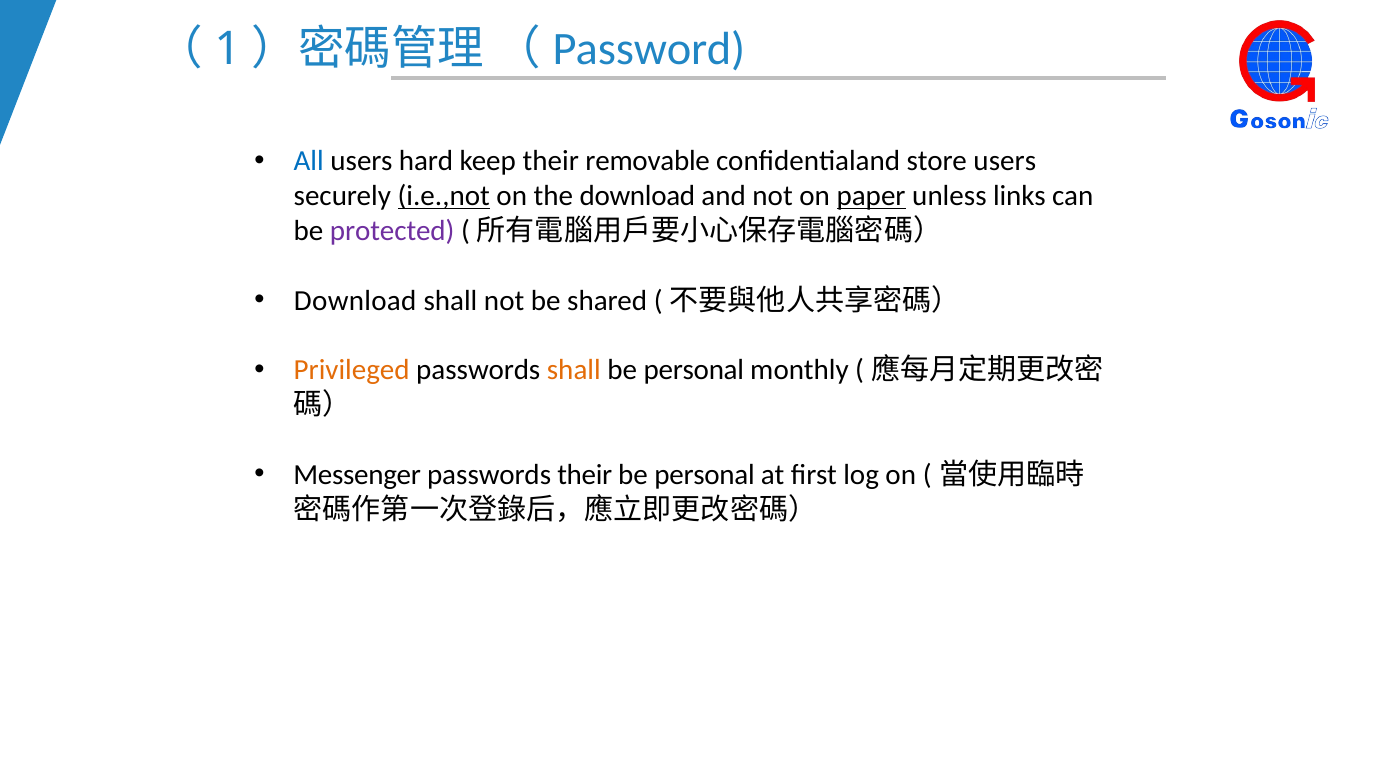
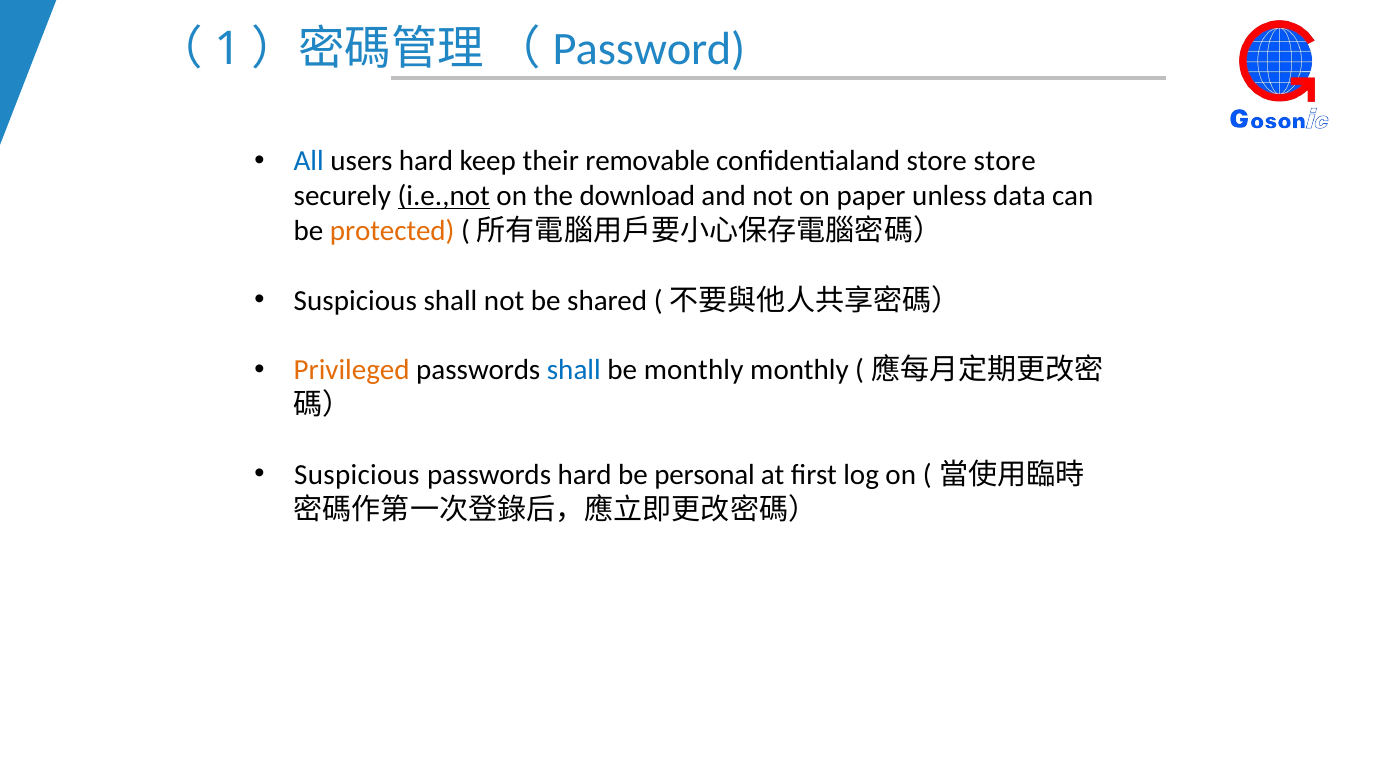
store users: users -> store (1005, 161)
paper underline: present -> none (871, 196)
links: links -> data (1019, 196)
protected colour: purple -> orange (392, 231)
Download: Download -> Suspicious (355, 301)
shall colour: orange -> blue (574, 370)
personal: personal -> monthly (694, 370)
Messenger: Messenger -> Suspicious (357, 475)
passwords their: their -> hard (585, 475)
